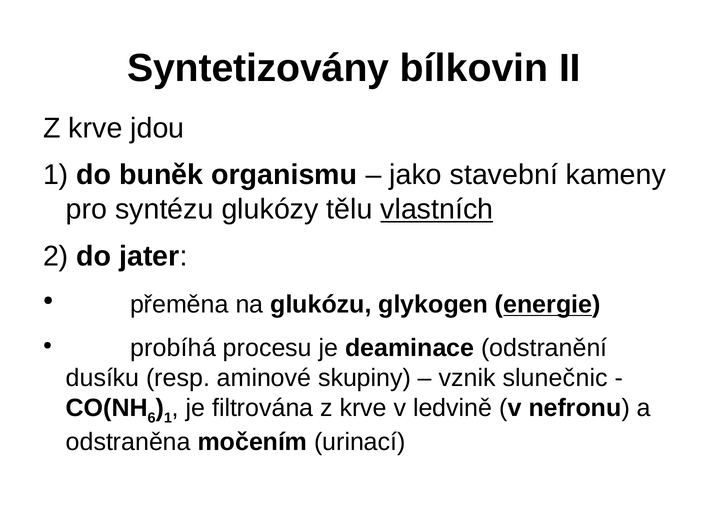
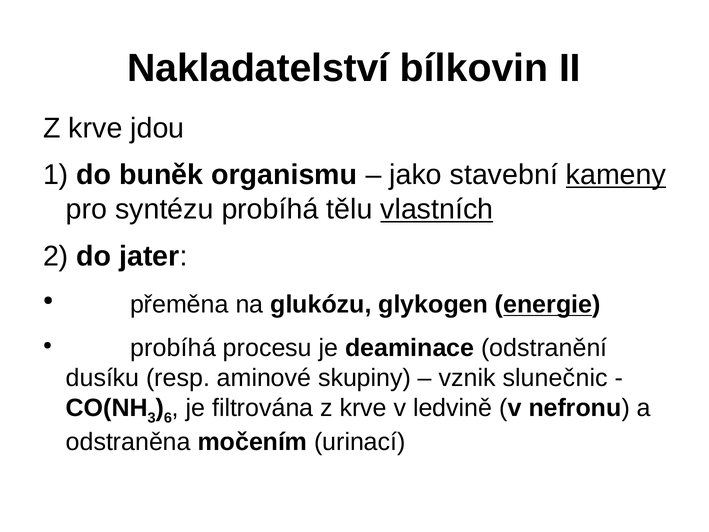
Syntetizovány: Syntetizovány -> Nakladatelství (258, 68)
kameny underline: none -> present (616, 175)
syntézu glukózy: glukózy -> probíhá (270, 209)
6: 6 -> 3 (152, 417)
1: 1 -> 6 (168, 417)
